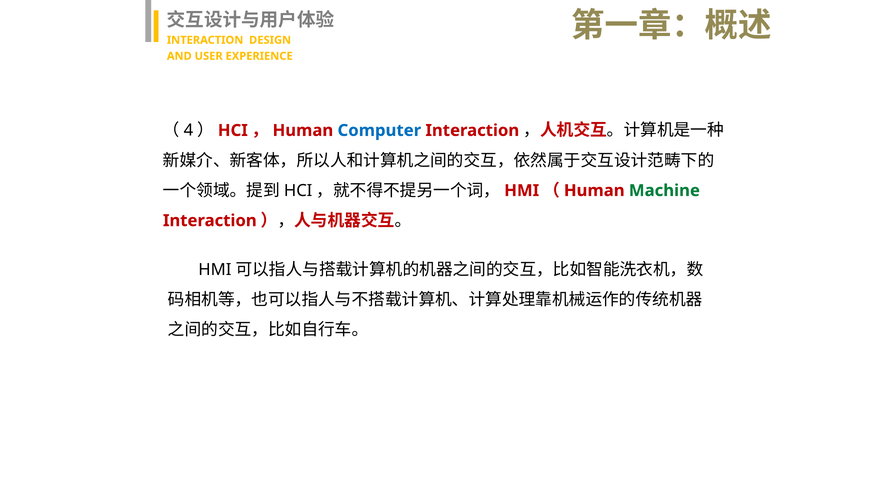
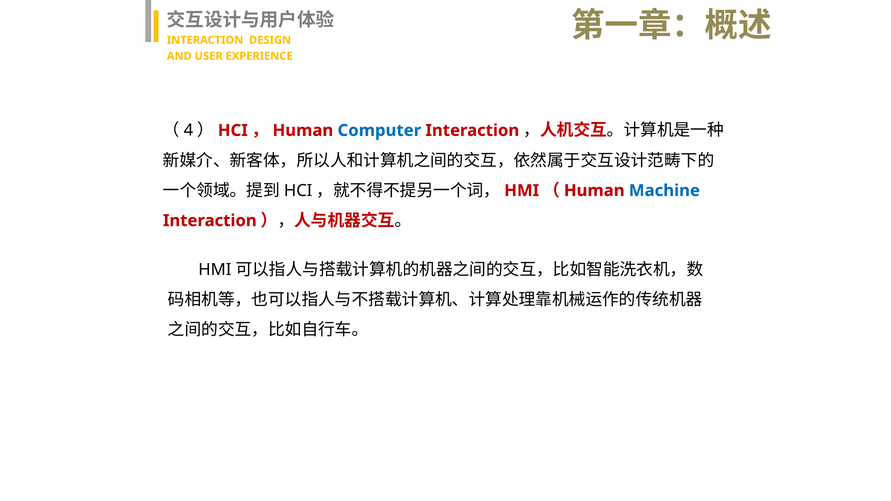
Machine colour: green -> blue (664, 191)
